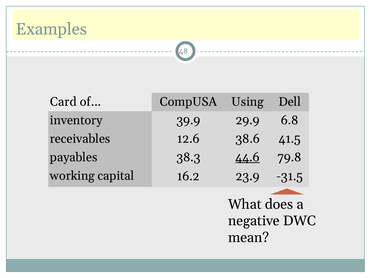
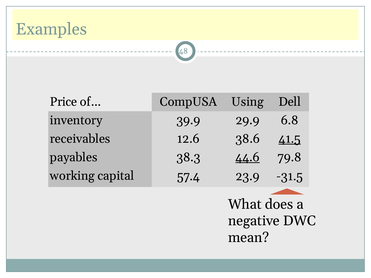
Card: Card -> Price (63, 102)
41.5 underline: none -> present (290, 139)
16.2: 16.2 -> 57.4 (188, 176)
